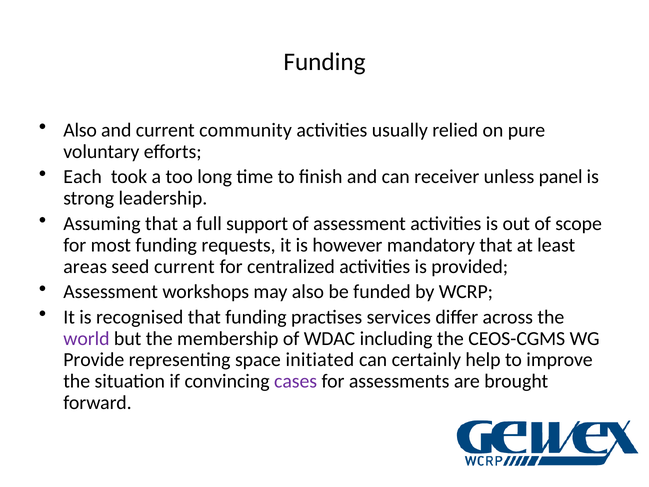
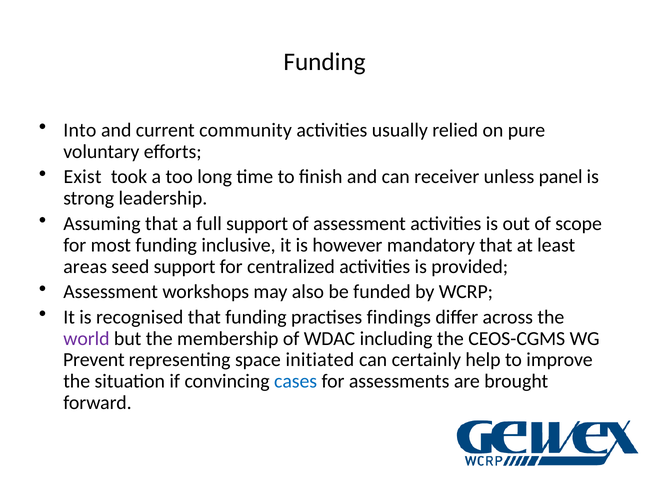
Also: Also -> Into (80, 130)
Each: Each -> Exist (83, 177)
requests: requests -> inclusive (239, 245)
seed current: current -> support (185, 266)
services: services -> findings (399, 317)
Provide: Provide -> Prevent (94, 360)
cases colour: purple -> blue (296, 381)
